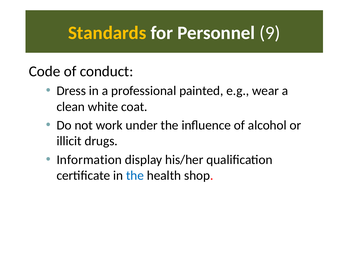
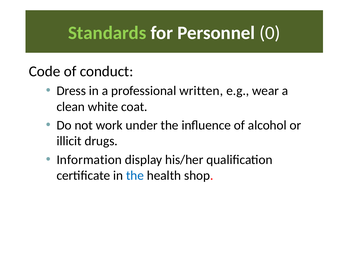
Standards colour: yellow -> light green (107, 33)
9: 9 -> 0 (270, 33)
painted: painted -> written (201, 91)
